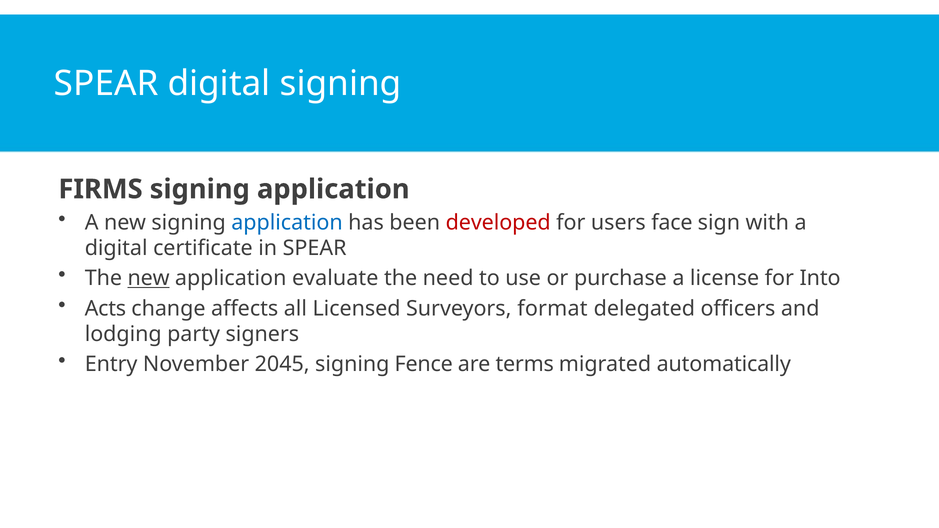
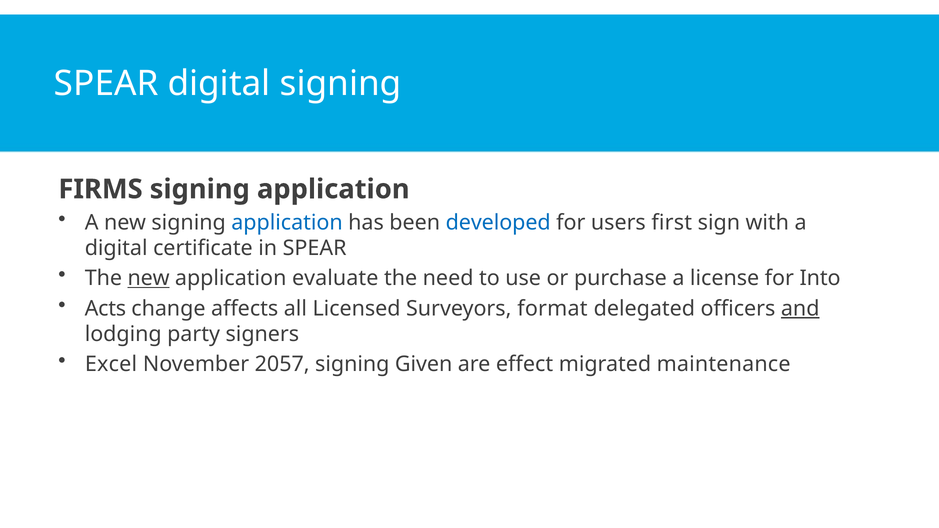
developed colour: red -> blue (498, 223)
face: face -> first (672, 223)
and underline: none -> present (800, 309)
Entry: Entry -> Excel (111, 364)
2045: 2045 -> 2057 (282, 364)
Fence: Fence -> Given (424, 364)
terms: terms -> effect (525, 364)
automatically: automatically -> maintenance (724, 364)
